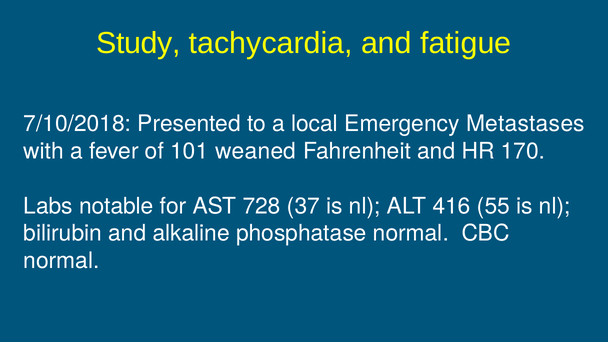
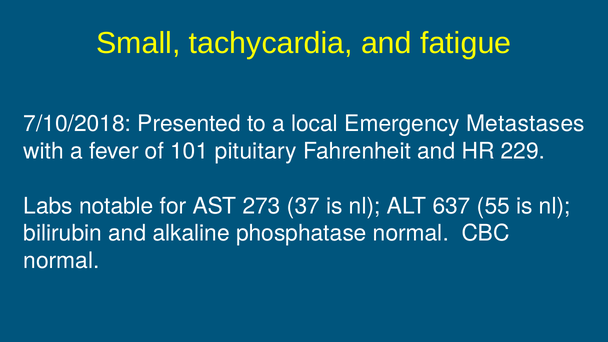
Study: Study -> Small (138, 43)
weaned: weaned -> pituitary (256, 151)
170: 170 -> 229 (523, 151)
728: 728 -> 273 (262, 206)
416: 416 -> 637 (452, 206)
